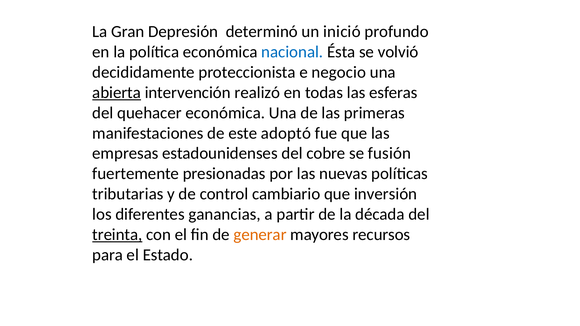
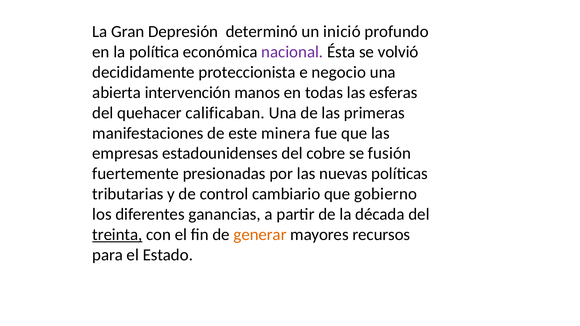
nacional colour: blue -> purple (292, 52)
abierta underline: present -> none (117, 93)
realizó: realizó -> manos (257, 93)
quehacer económica: económica -> calificaban (225, 113)
adoptó: adoptó -> minera (286, 133)
inversión: inversión -> gobierno (386, 194)
